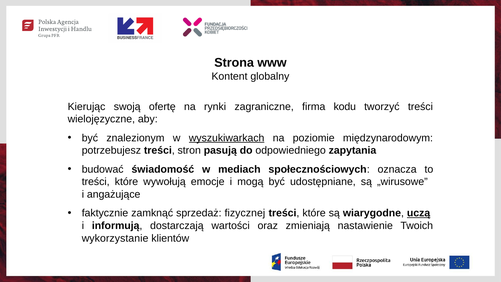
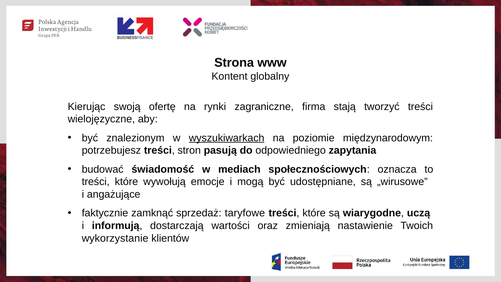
kodu: kodu -> stają (345, 107)
fizycznej: fizycznej -> taryfowe (245, 213)
uczą underline: present -> none (419, 213)
